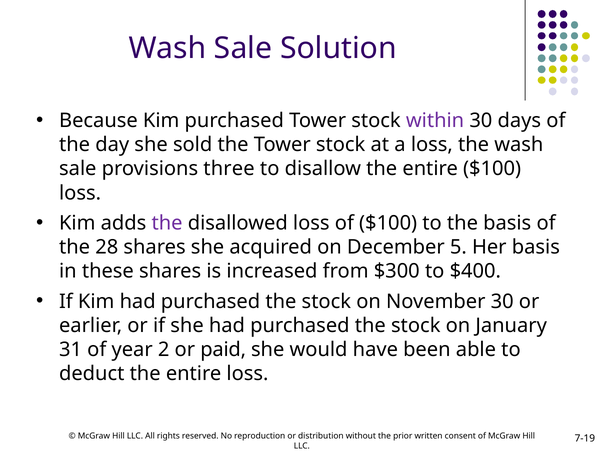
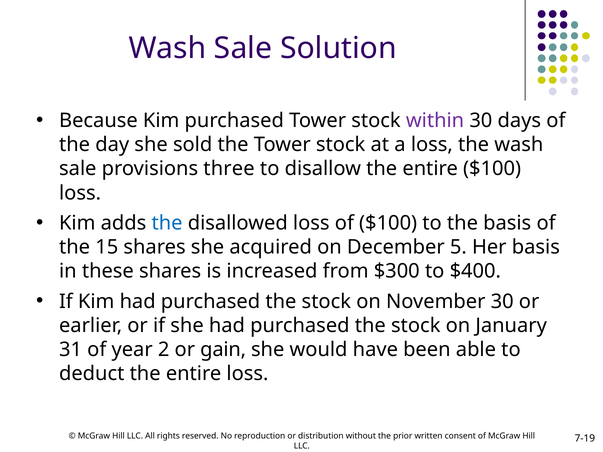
the colour: purple -> blue (167, 223)
28: 28 -> 15 (107, 247)
paid: paid -> gain (223, 350)
